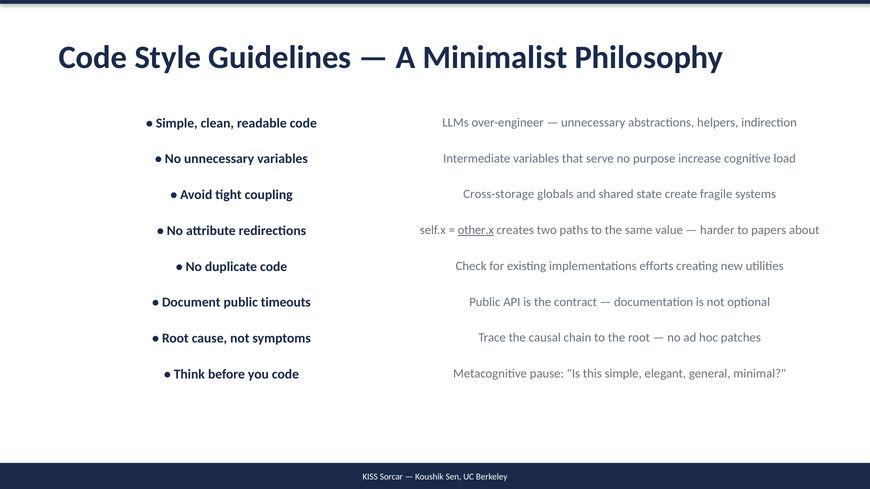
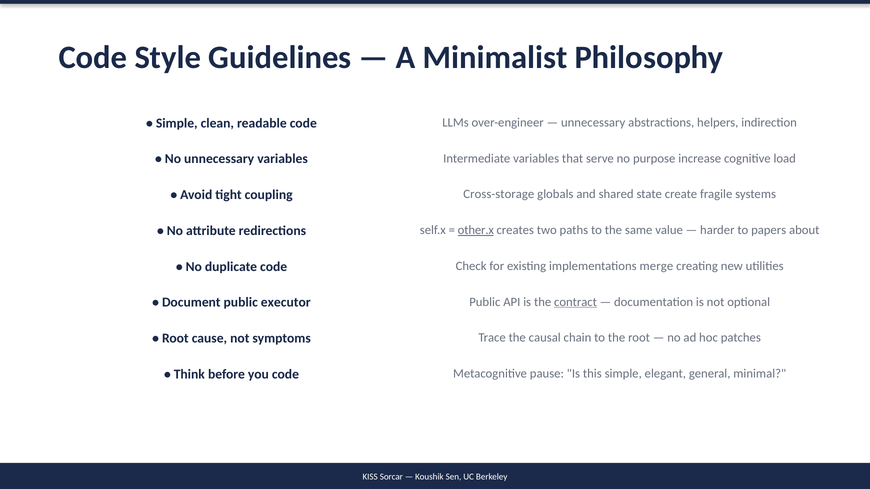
efforts: efforts -> merge (656, 266)
timeouts: timeouts -> executor (286, 303)
contract underline: none -> present (575, 302)
